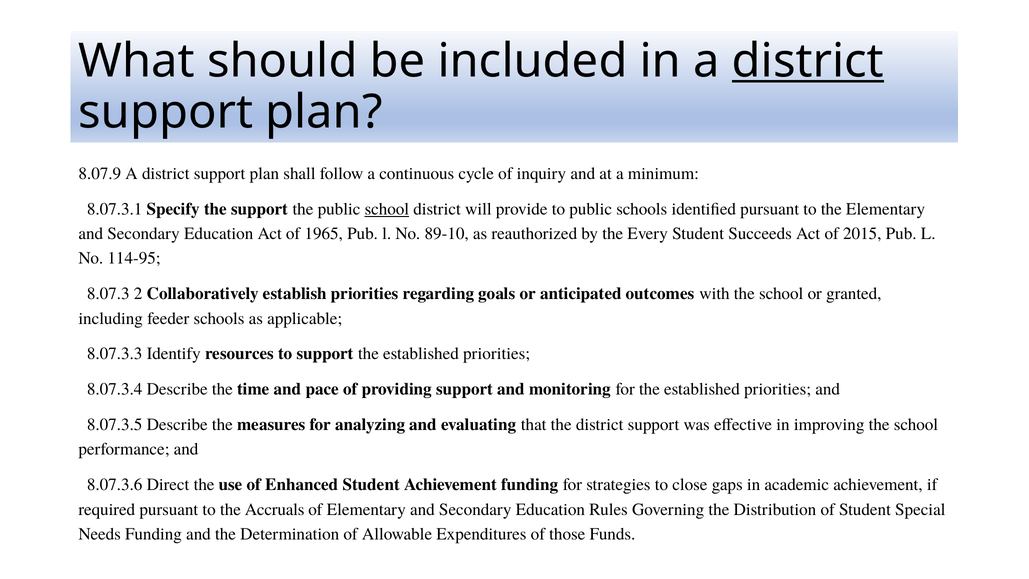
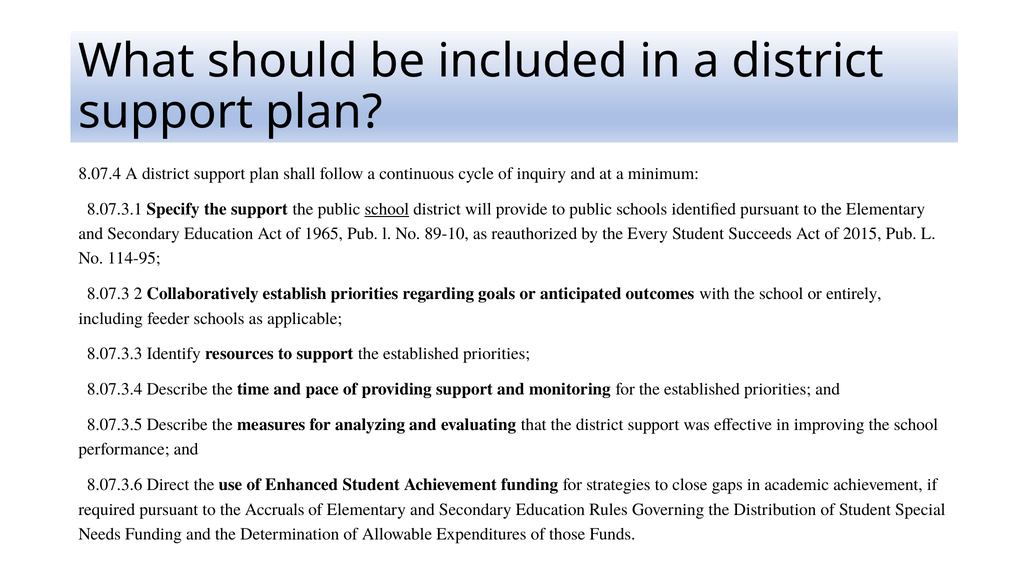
district underline: present -> none (808, 61)
8.07.9: 8.07.9 -> 8.07.4 (100, 174)
granted: granted -> entirely (854, 294)
